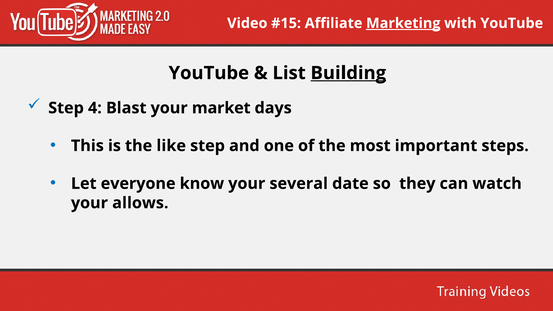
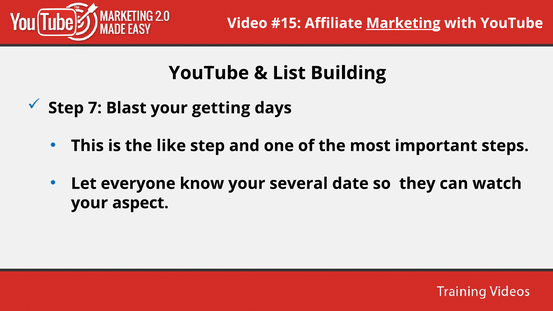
Building underline: present -> none (348, 73)
4: 4 -> 7 (95, 108)
market: market -> getting (221, 108)
allows: allows -> aspect (140, 203)
